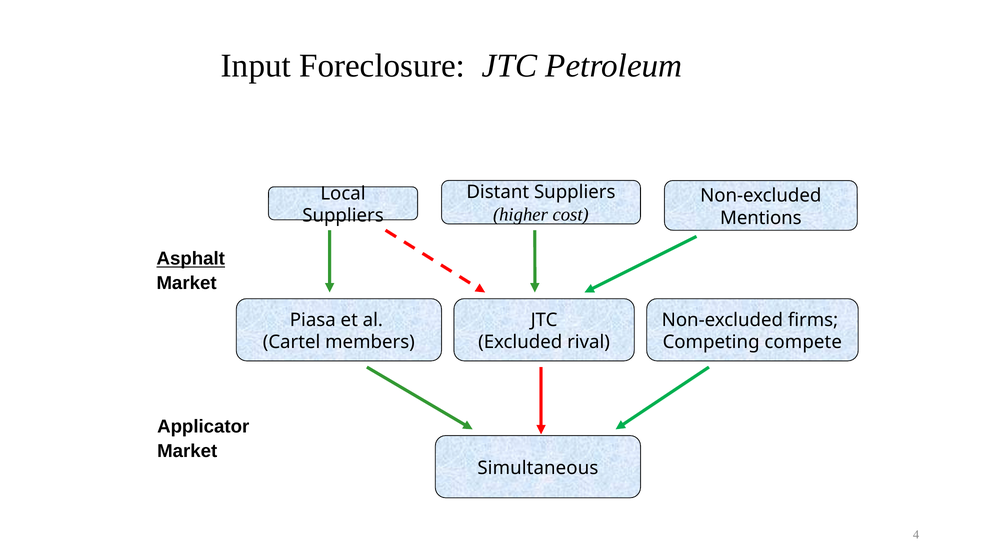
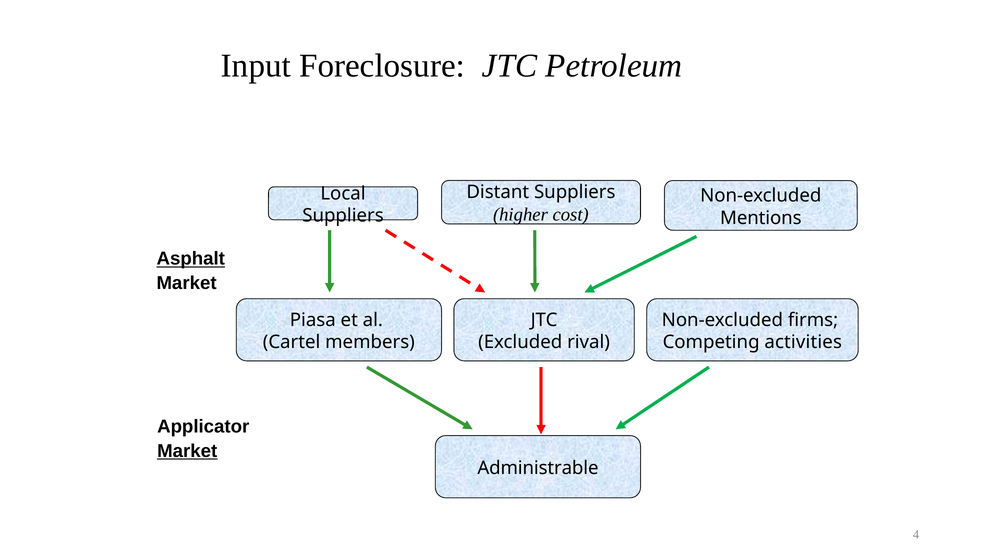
compete: compete -> activities (803, 342)
Market underline: none -> present (187, 451)
Simultaneous: Simultaneous -> Administrable (538, 468)
